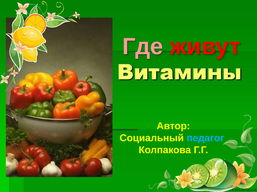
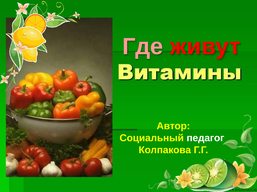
педагог colour: light blue -> white (205, 139)
